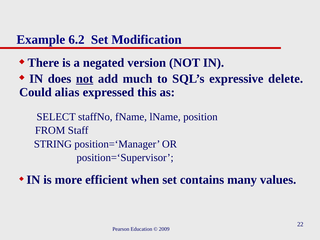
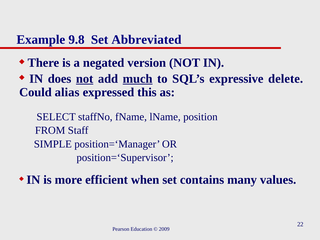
6.2: 6.2 -> 9.8 (77, 40)
Modification: Modification -> Abbreviated (146, 40)
much underline: none -> present (138, 79)
STRING: STRING -> SIMPLE (53, 144)
